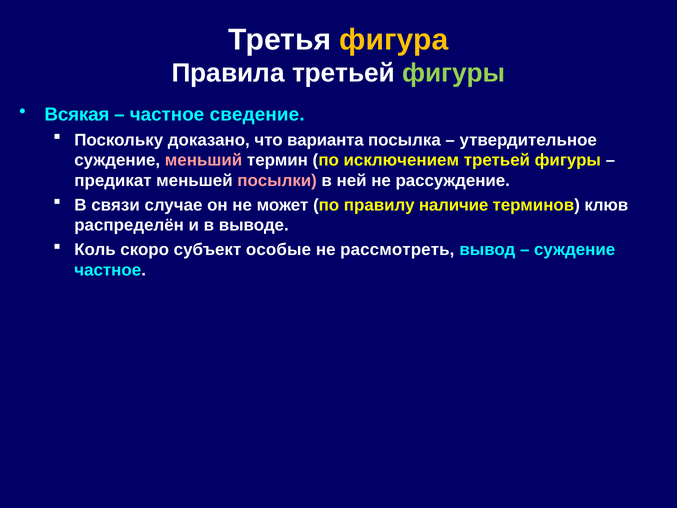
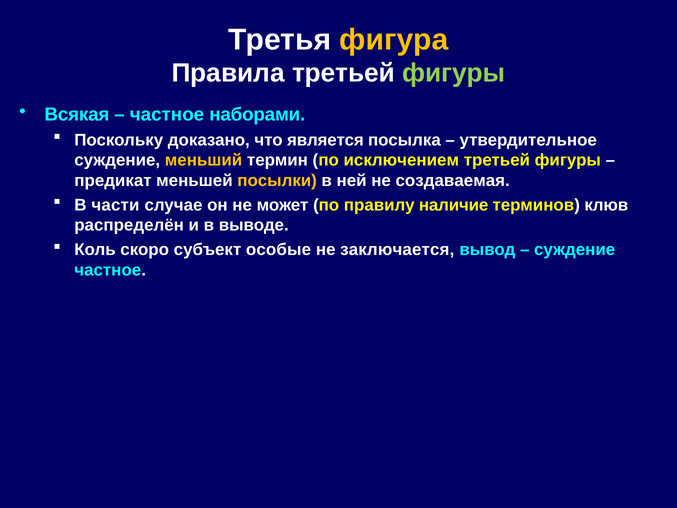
сведение: сведение -> наборами (257, 115)
варианта: варианта -> является (325, 140)
меньший colour: pink -> yellow (204, 160)
посылки colour: pink -> yellow (277, 181)
рассуждение: рассуждение -> создаваемая (453, 181)
связи: связи -> части (115, 205)
рассмотреть: рассмотреть -> заключается (397, 250)
